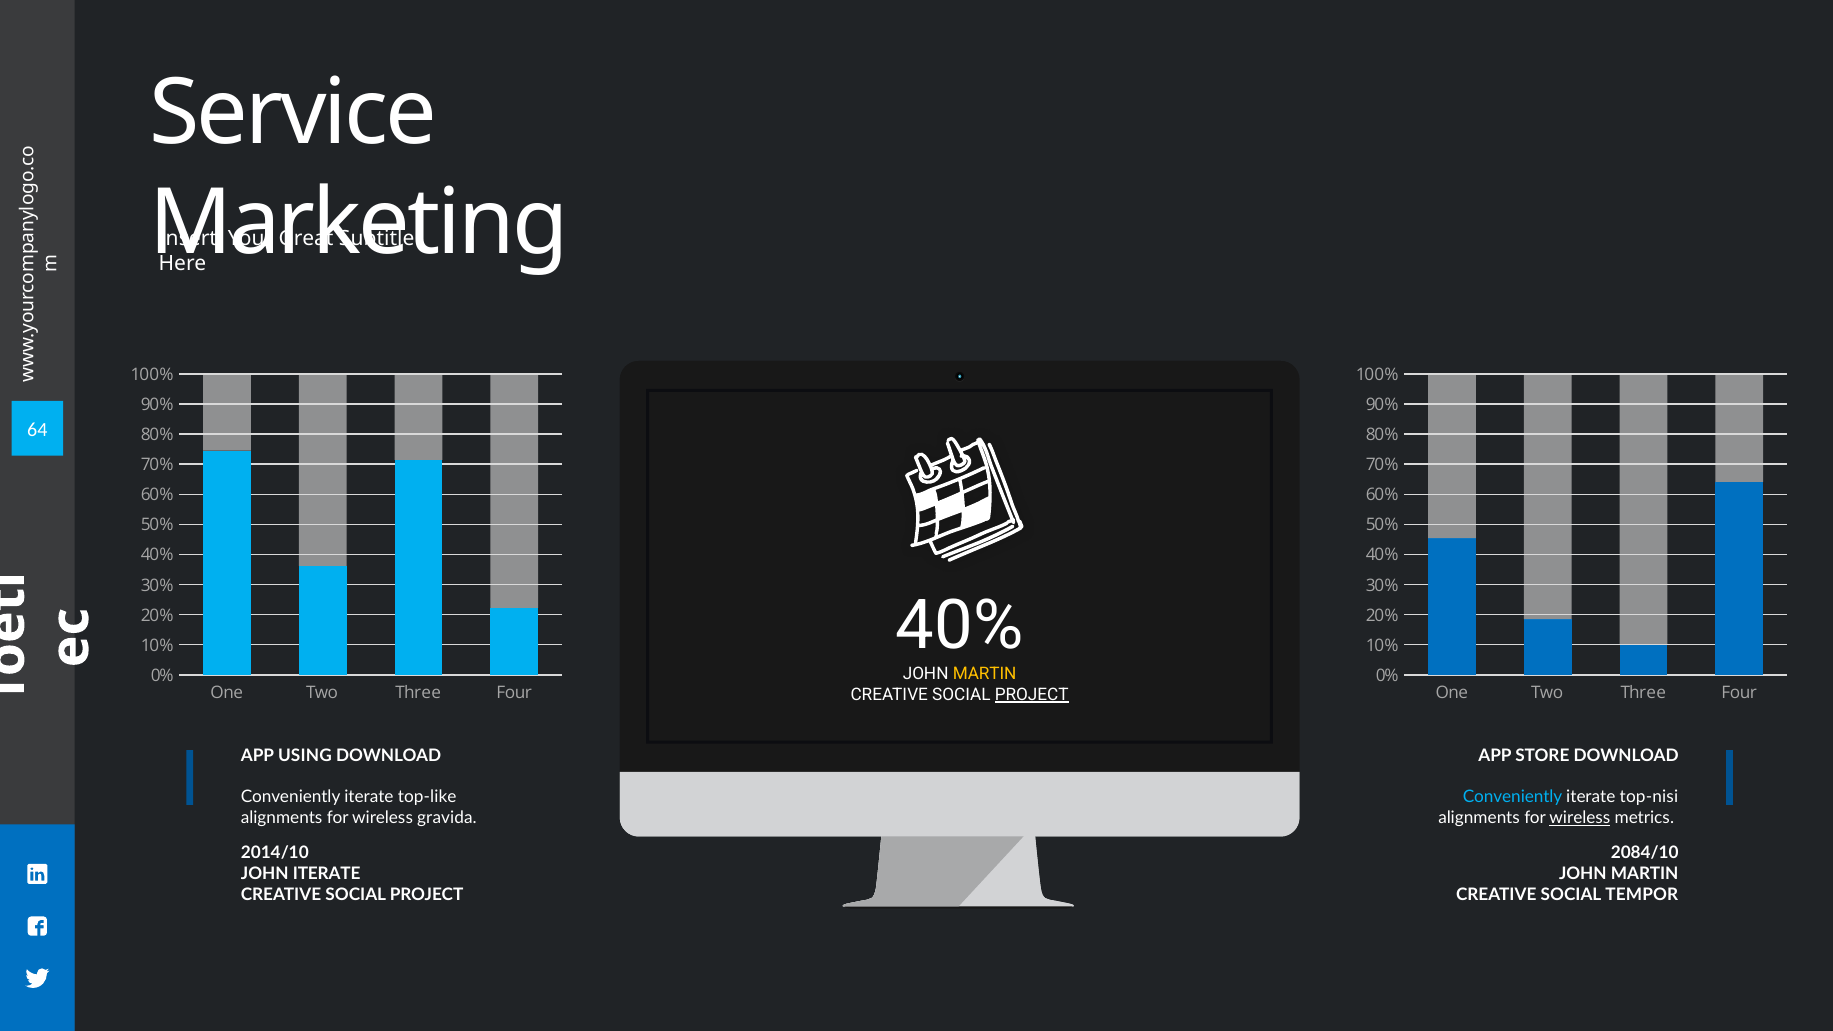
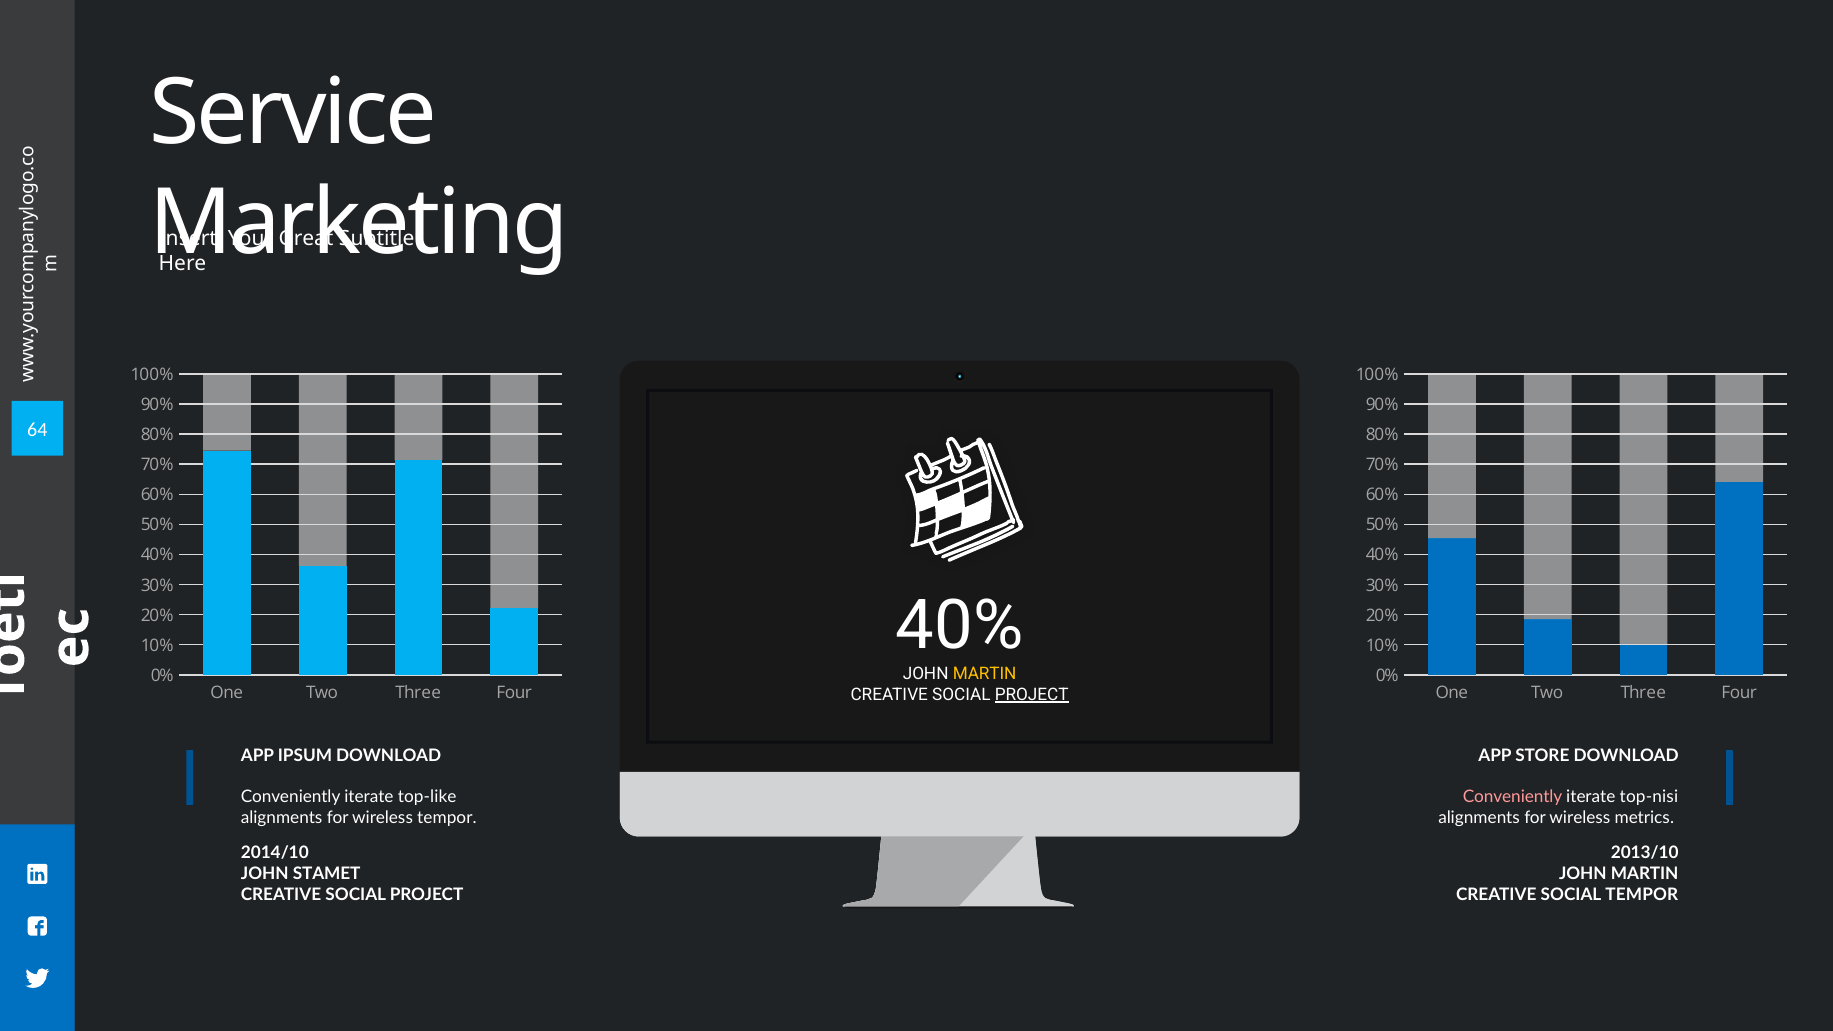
USING: USING -> IPSUM (305, 756)
Conveniently colour: light blue -> pink (1513, 797)
wireless gravida: gravida -> tempor (447, 818)
wireless underline: present -> none (1580, 818)
2084/10: 2084/10 -> 2013/10 (1645, 853)
JOHN ITERATE: ITERATE -> STAMET (327, 874)
